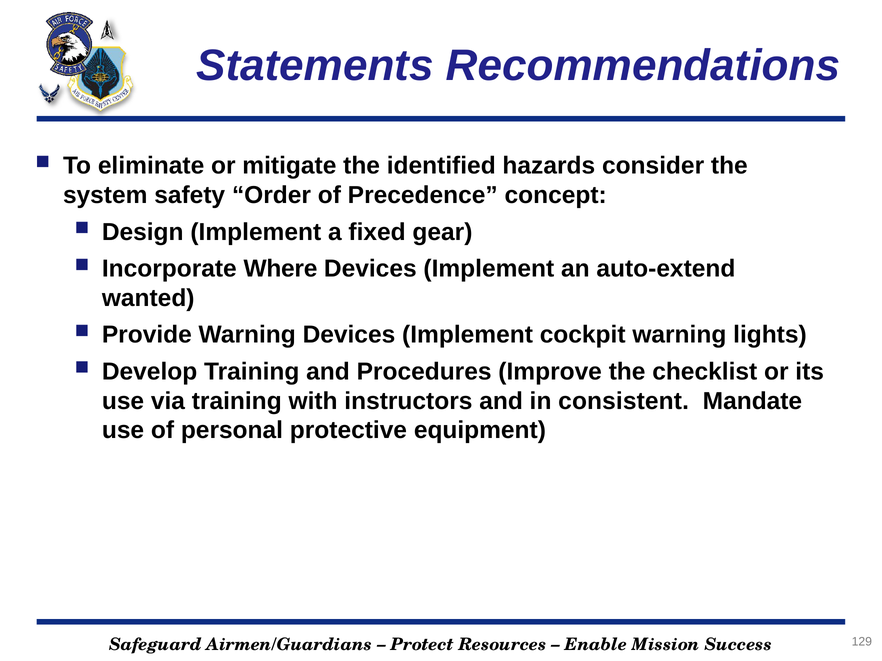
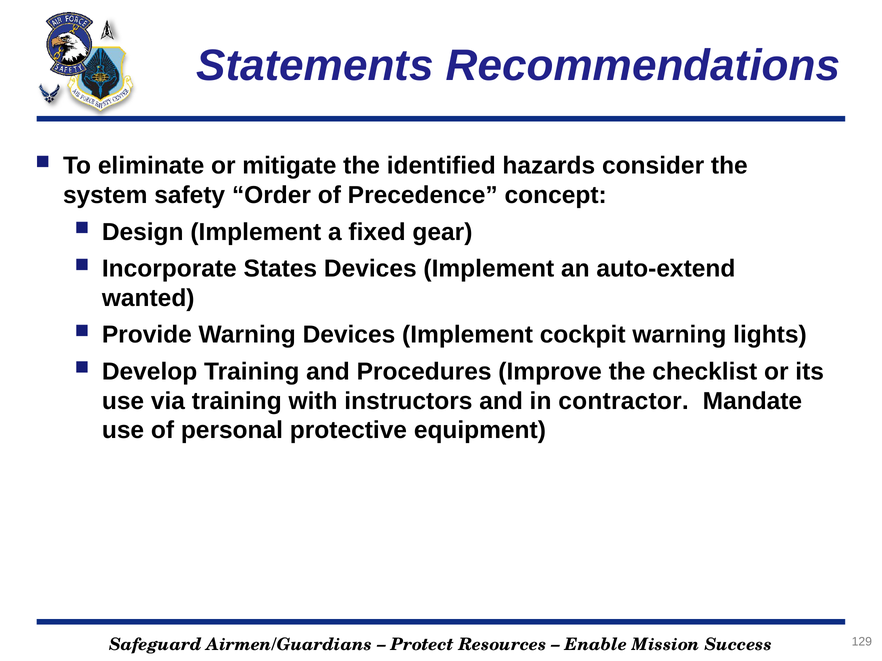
Where: Where -> States (280, 269)
consistent: consistent -> contractor (624, 401)
